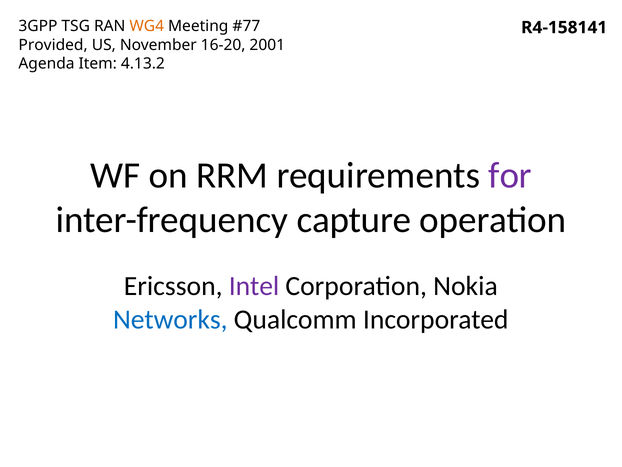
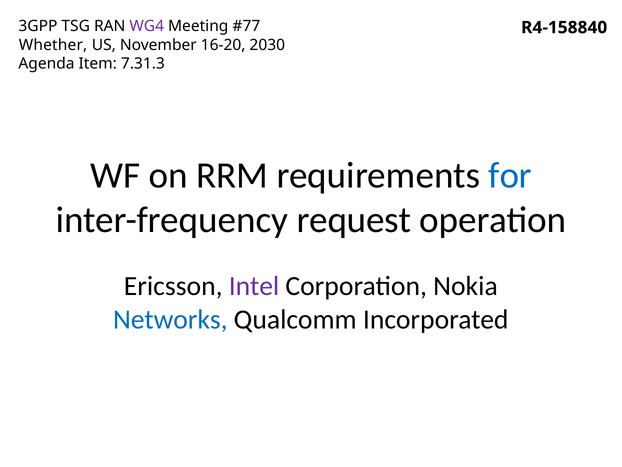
WG4 colour: orange -> purple (147, 26)
R4-158141: R4-158141 -> R4-158840 (564, 28)
Provided: Provided -> Whether (53, 45)
2001: 2001 -> 2030 (267, 45)
4.13.2: 4.13.2 -> 7.31.3 (143, 64)
for colour: purple -> blue (510, 175)
capture: capture -> request (354, 220)
